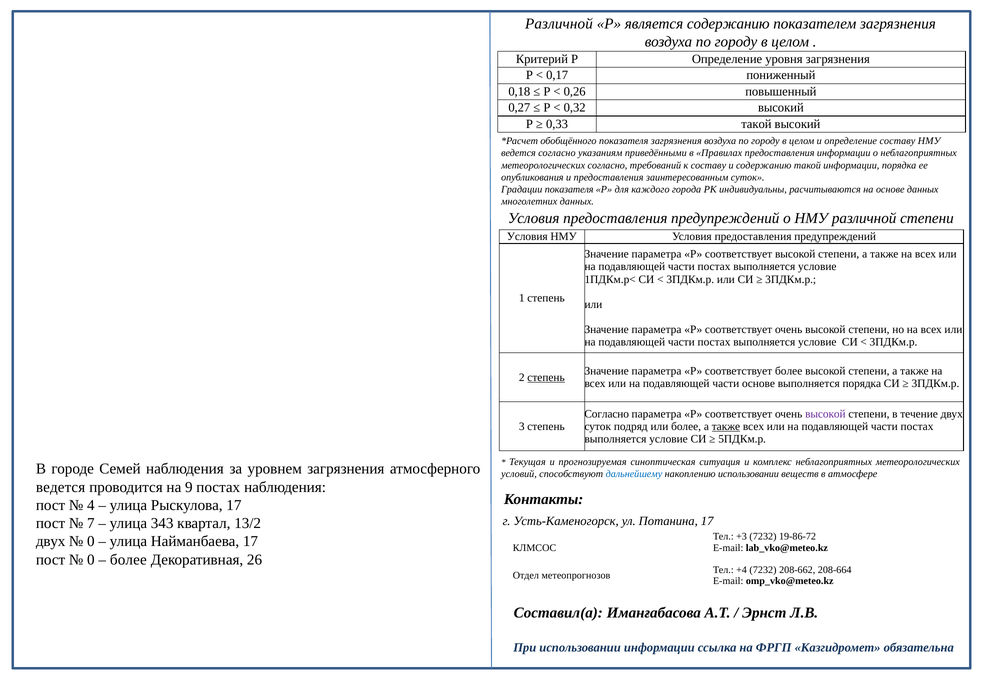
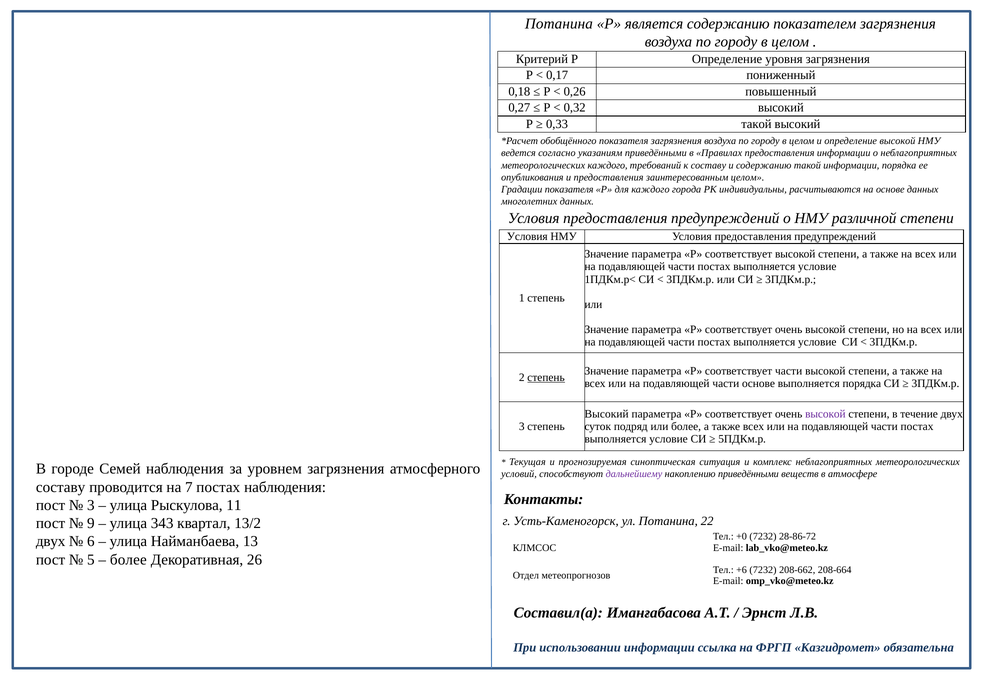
Различной: Различной -> Потанина (559, 24)
определение составу: составу -> высокой (897, 141)
метеорологических согласно: согласно -> каждого (608, 165)
заинтересованным суток: суток -> целом (748, 177)
соответствует более: более -> части (789, 371)
Согласно: Согласно -> Высокий (607, 414)
также underline: present -> none (726, 427)
дальнейшему colour: blue -> purple (634, 475)
накоплению использовании: использовании -> приведёнными (748, 475)
ведется: ведется -> составу (61, 487)
9: 9 -> 7 (189, 487)
4: 4 -> 3 (91, 506)
Рыскулова 17: 17 -> 11 (234, 506)
Потанина 17: 17 -> 22 (707, 521)
7: 7 -> 9 (91, 524)
+3: +3 -> +0 (742, 537)
19-86-72: 19-86-72 -> 28-86-72 (798, 537)
0: 0 -> 6 (91, 542)
Найманбаева 17: 17 -> 13 (250, 542)
0: 0 -> 5 (91, 560)
+4: +4 -> +6 (742, 570)
